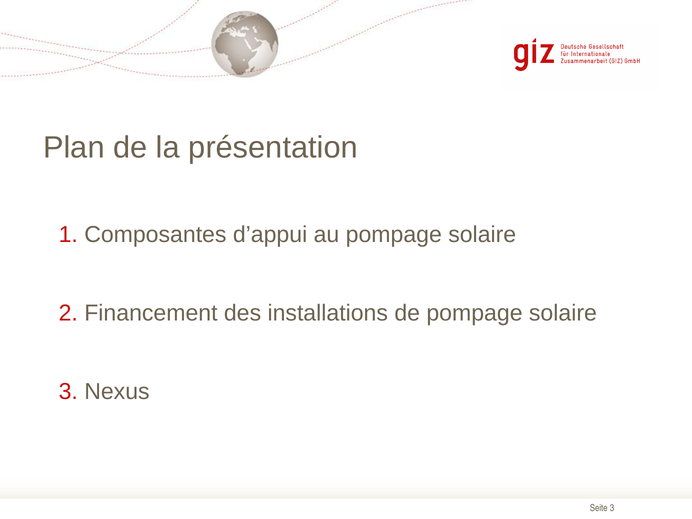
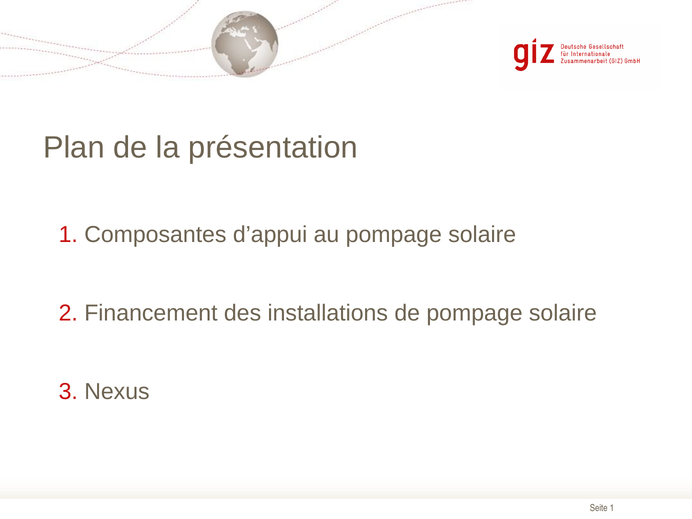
3: 3 -> 1 (612, 508)
